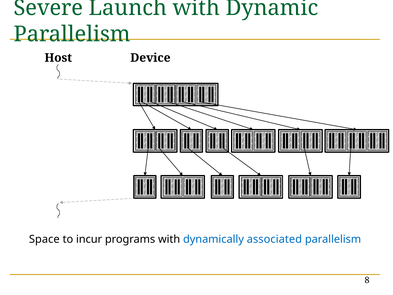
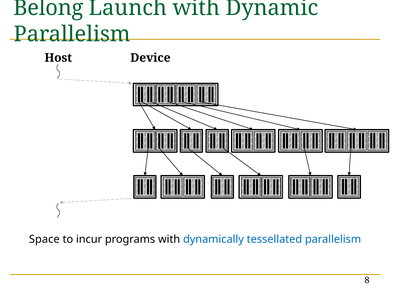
Severe: Severe -> Belong (48, 8)
associated: associated -> tessellated (274, 239)
